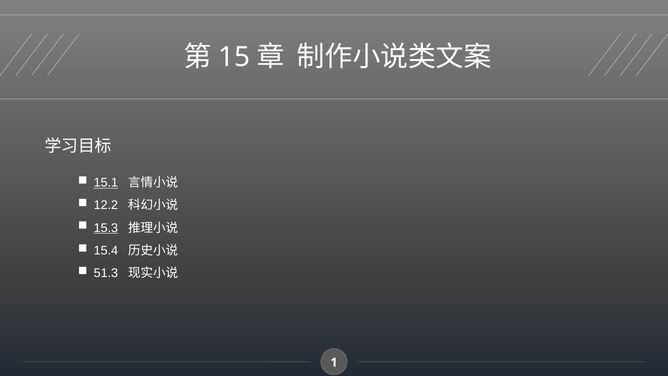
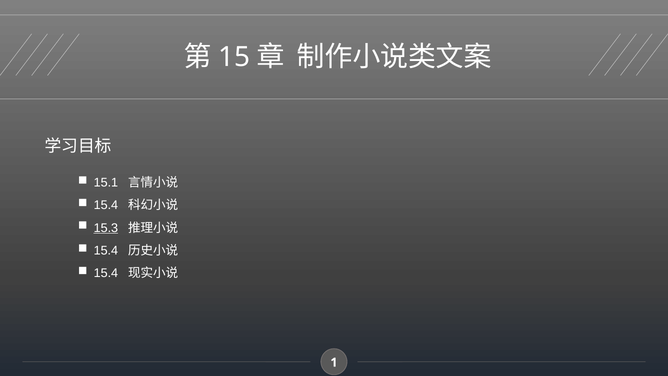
15.1 underline: present -> none (106, 183)
12.2: 12.2 -> 15.4 (106, 205)
51.3: 51.3 -> 15.4 (106, 273)
